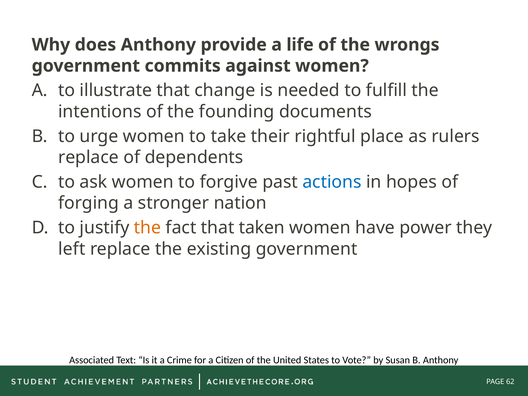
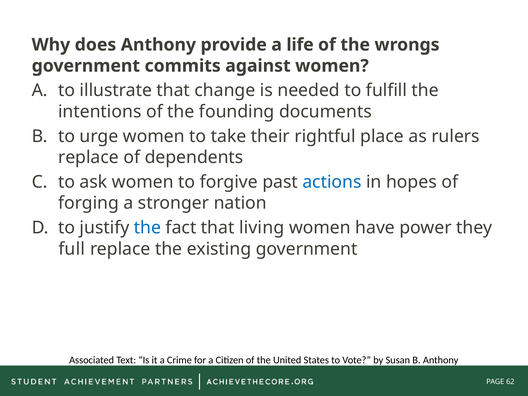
the colour: orange -> blue (147, 228)
taken: taken -> living (262, 228)
left: left -> full (72, 249)
